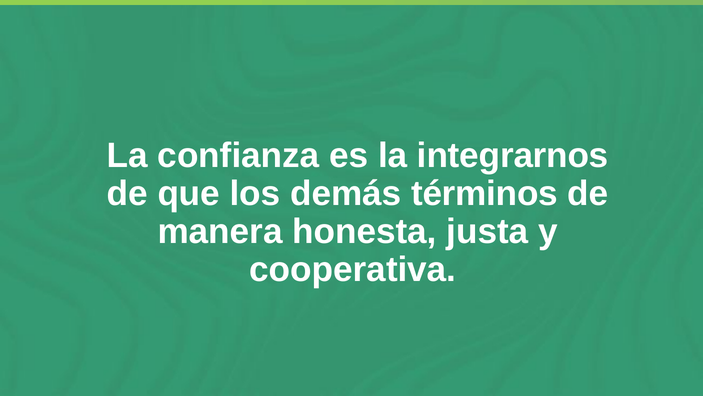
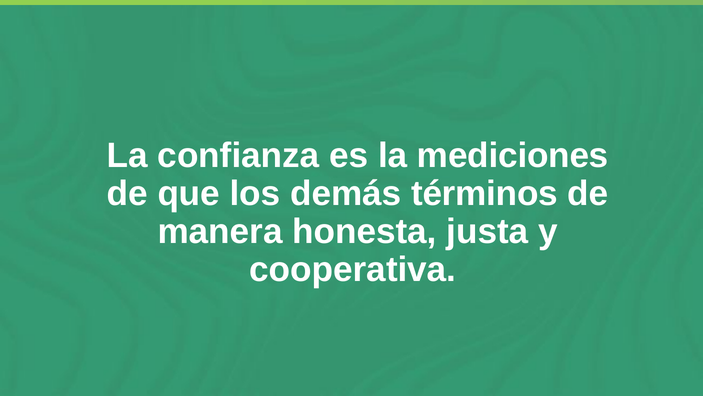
integrarnos: integrarnos -> mediciones (513, 156)
